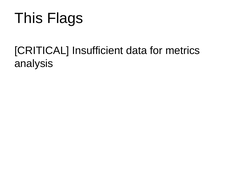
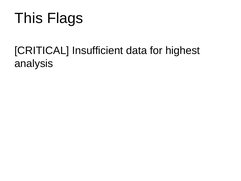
metrics: metrics -> highest (183, 51)
